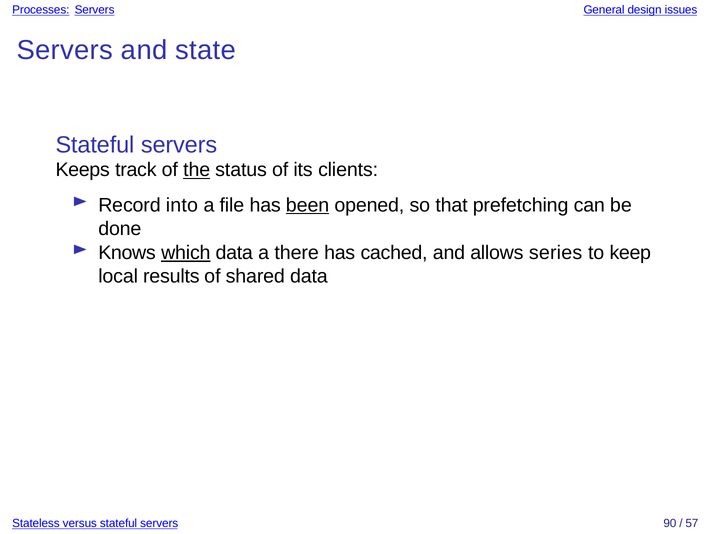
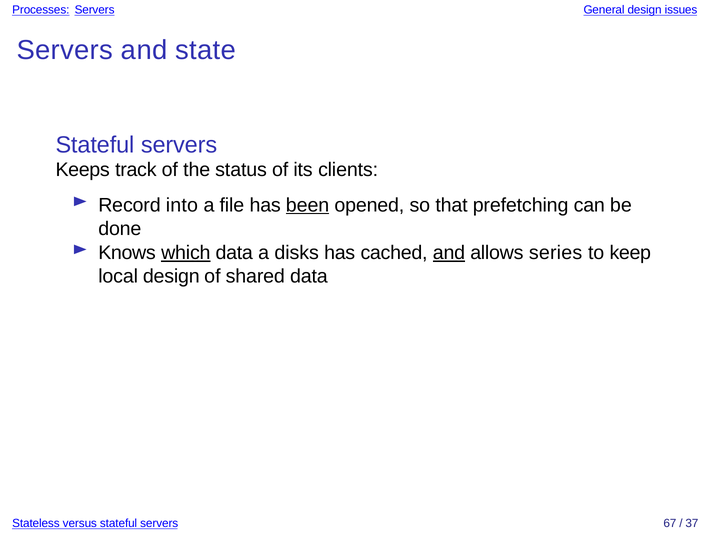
the underline: present -> none (197, 170)
there: there -> disks (297, 253)
and underline: none -> present (449, 253)
local results: results -> design (171, 277)
90: 90 -> 67 (670, 524)
57: 57 -> 37 (692, 524)
